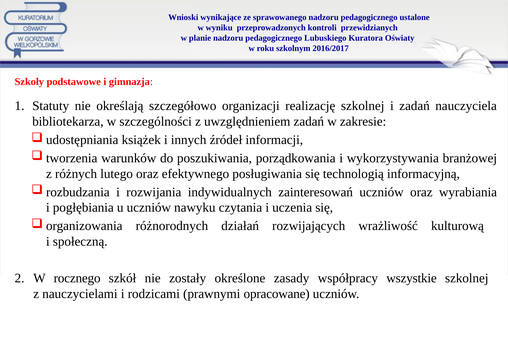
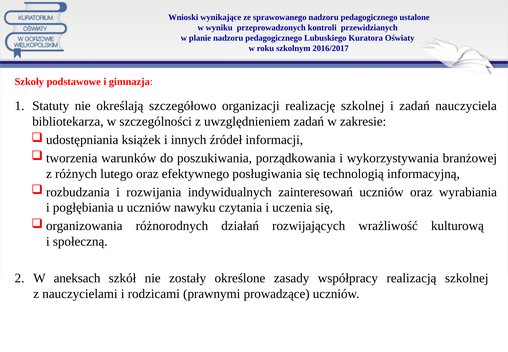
rocznego: rocznego -> aneksach (77, 278)
wszystkie: wszystkie -> realizacją (411, 278)
opracowane: opracowane -> prowadzące (277, 293)
